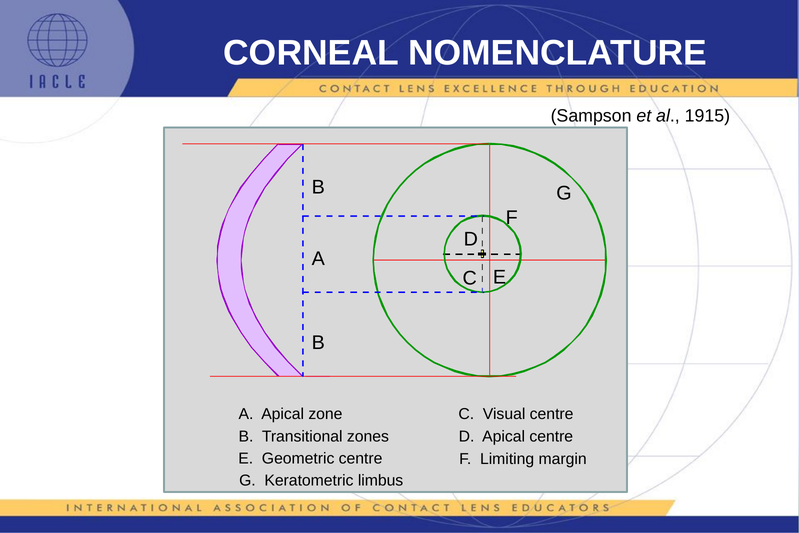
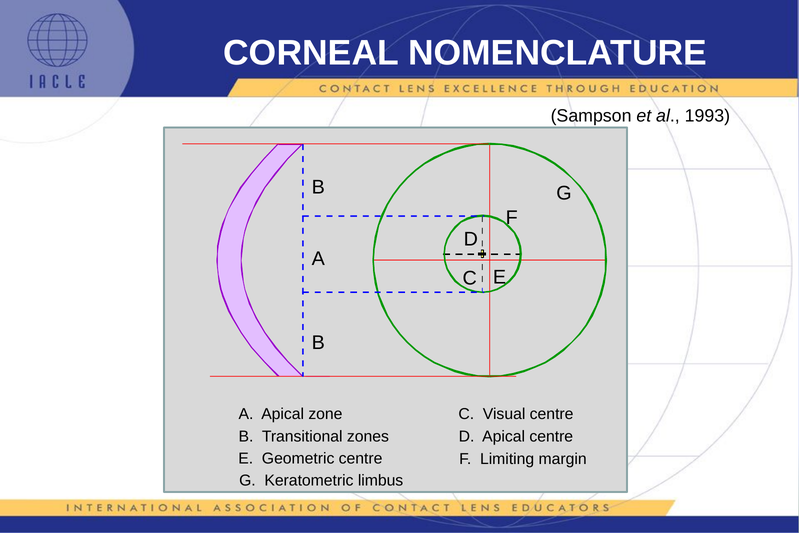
1915: 1915 -> 1993 (707, 116)
